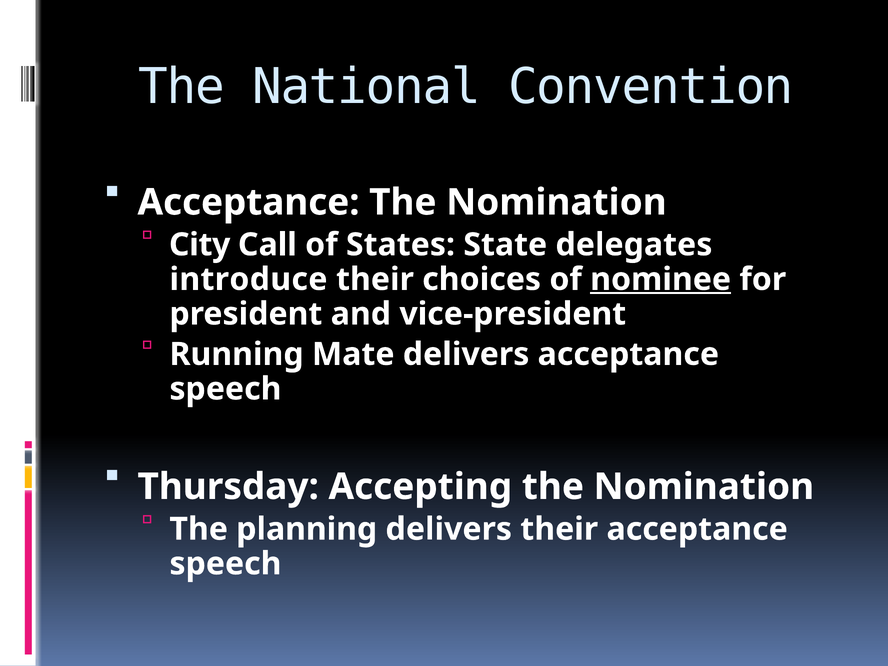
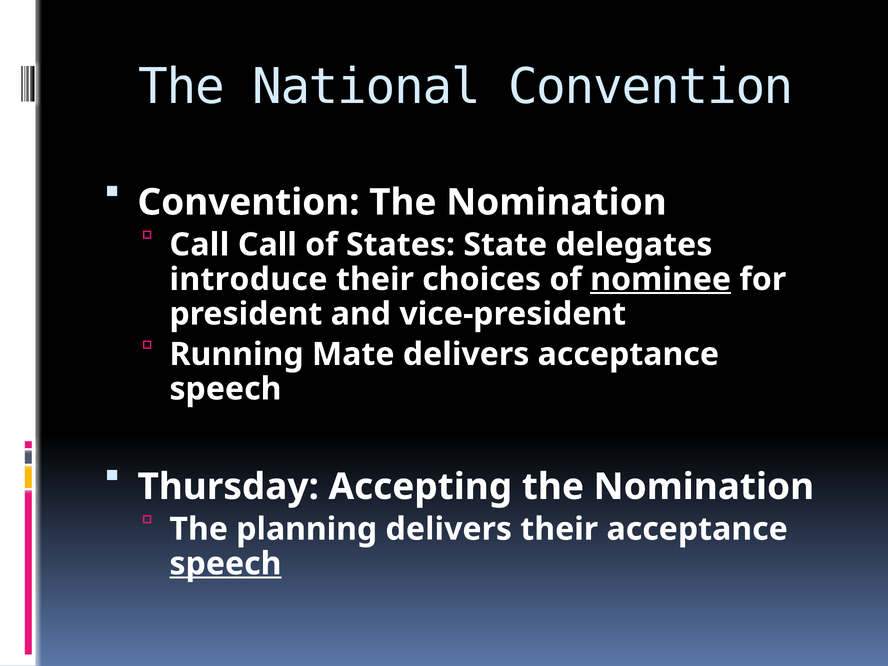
Acceptance: Acceptance -> Convention (249, 202)
City: City -> Call (199, 245)
speech underline: none -> present (225, 564)
